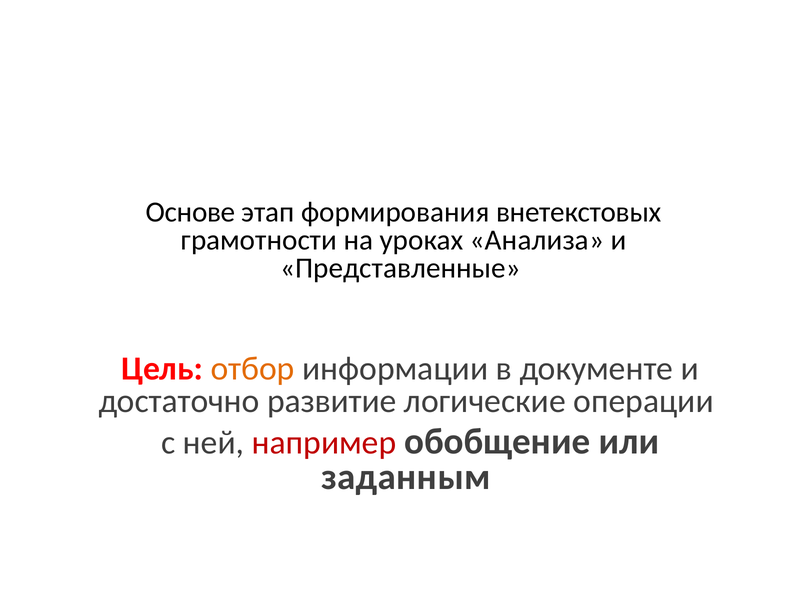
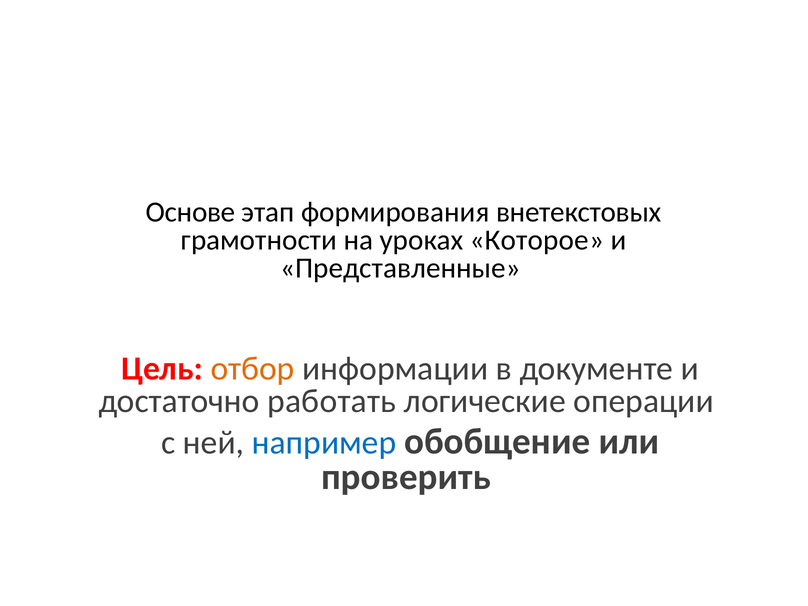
Анализа: Анализа -> Которое (537, 240)
развитие: развитие -> работать (332, 401)
например colour: red -> blue (324, 443)
заданным: заданным -> проверить (406, 477)
